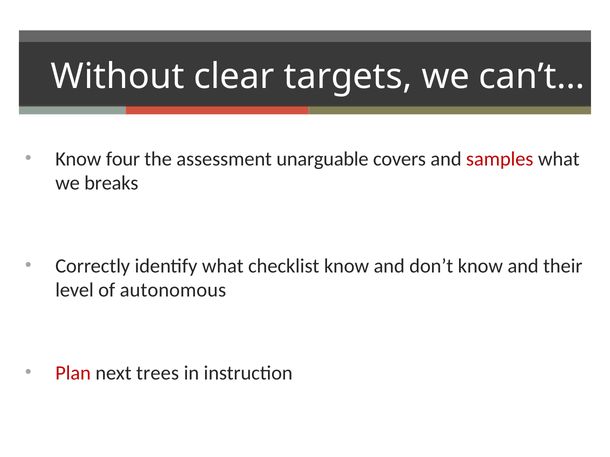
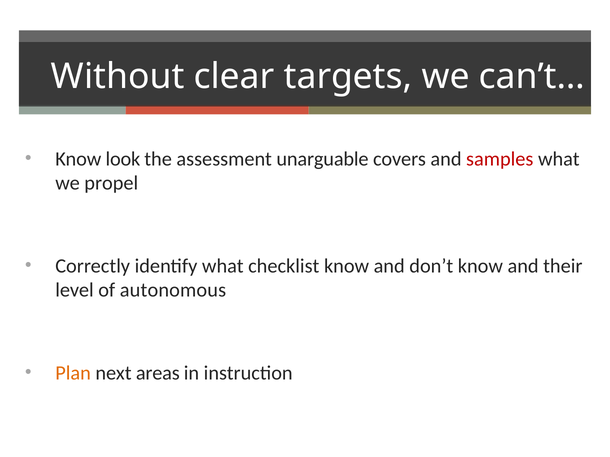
four: four -> look (123, 159)
breaks: breaks -> propel (111, 183)
Plan colour: red -> orange (73, 373)
trees: trees -> areas (158, 373)
